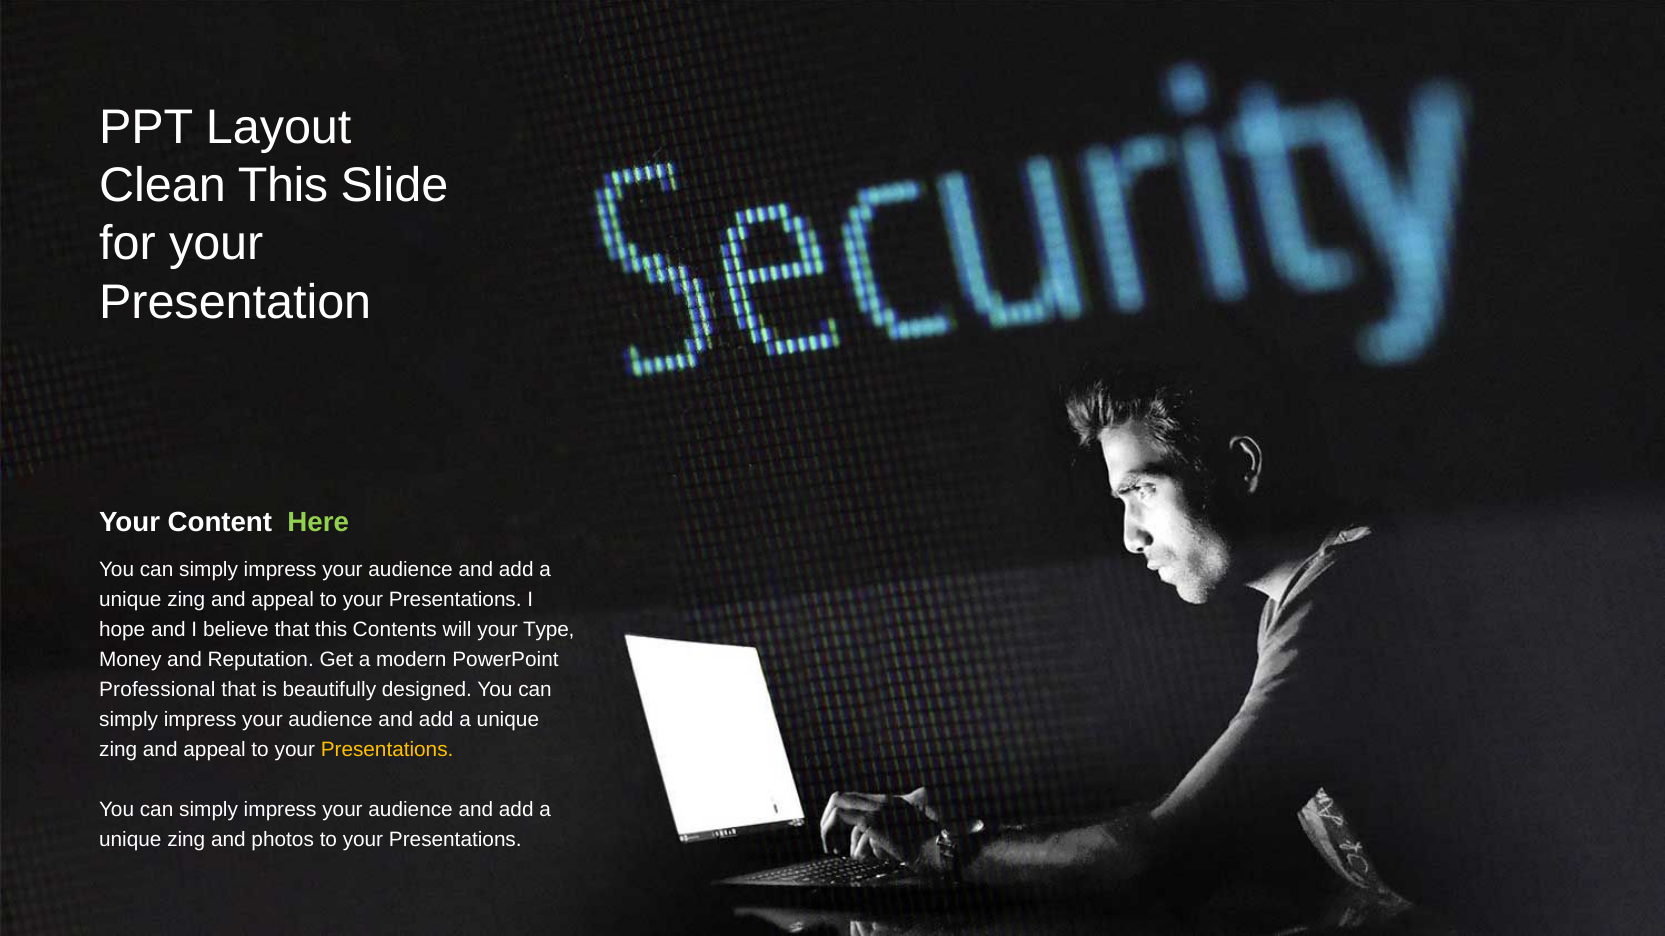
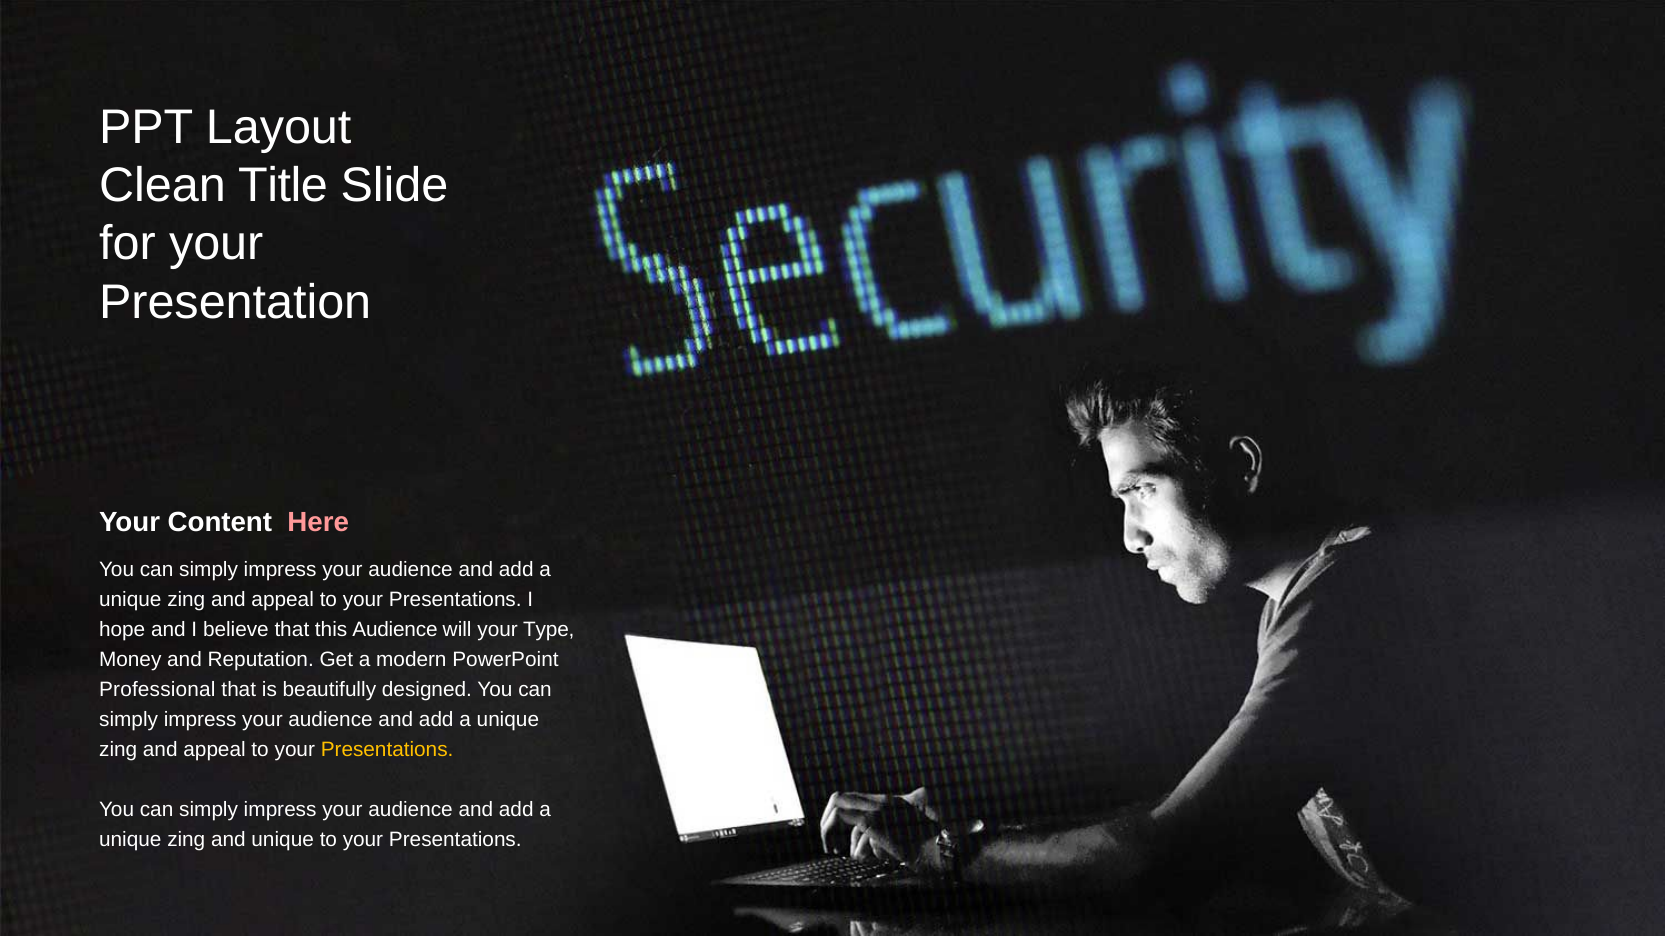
Clean This: This -> Title (283, 186)
Here colour: light green -> pink (318, 522)
this Contents: Contents -> Audience (395, 630)
and photos: photos -> unique (283, 840)
